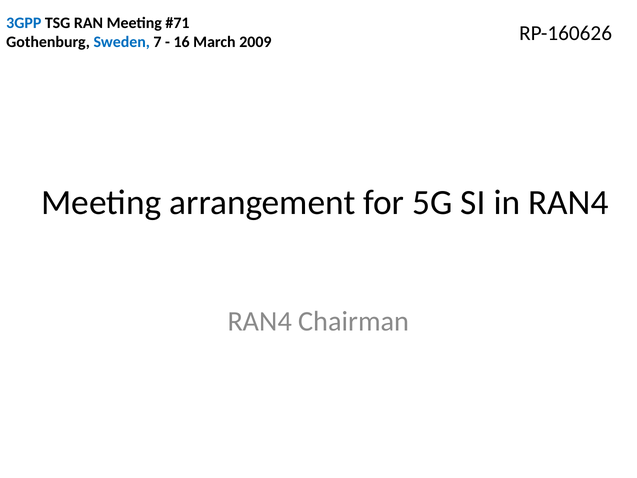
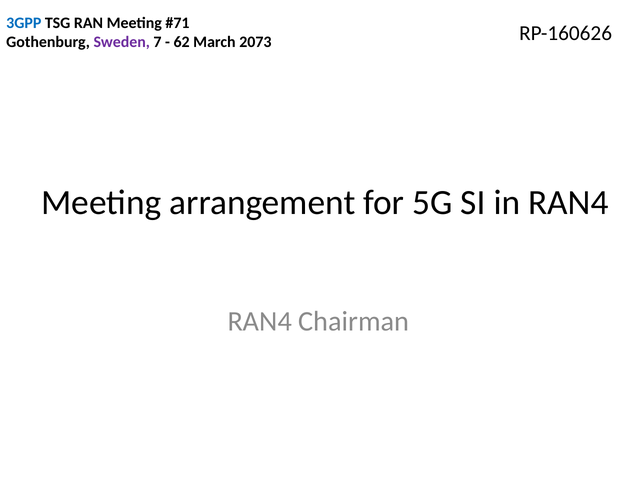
Sweden colour: blue -> purple (122, 42)
16: 16 -> 62 (182, 42)
2009: 2009 -> 2073 (255, 42)
